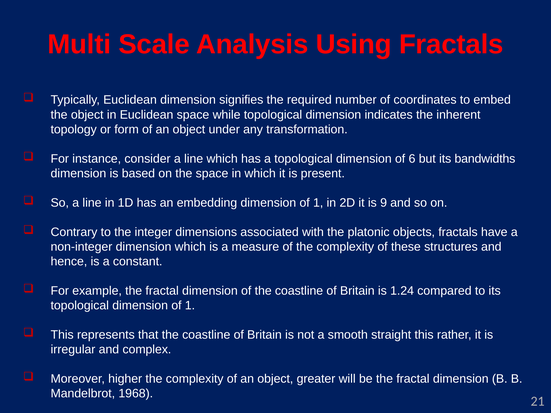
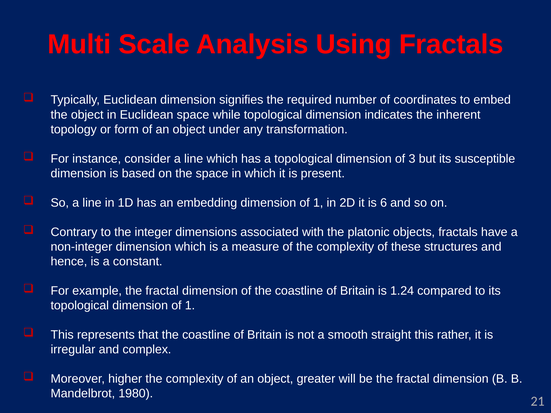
6: 6 -> 3 (412, 159)
bandwidths: bandwidths -> susceptible (485, 159)
9: 9 -> 6 (384, 203)
1968: 1968 -> 1980 (136, 394)
